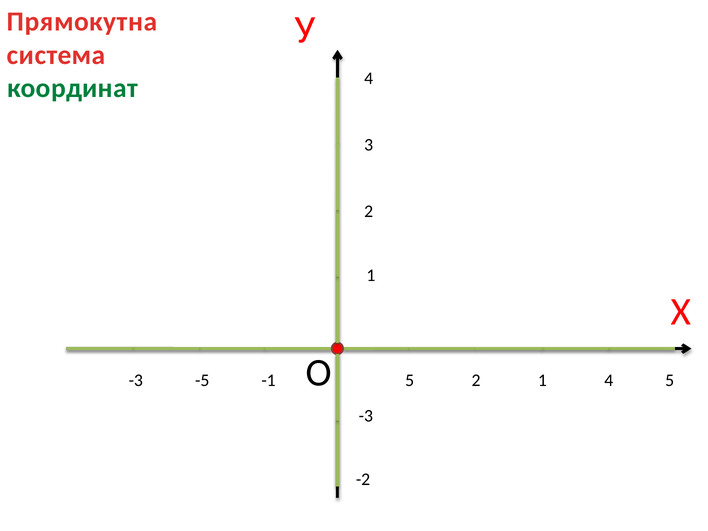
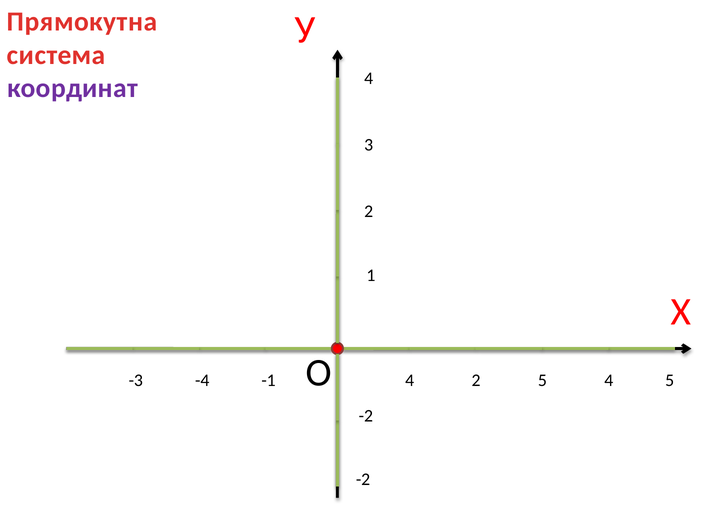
координат colour: green -> purple (72, 88)
О 5: 5 -> 4 (410, 380)
2 1: 1 -> 5 (542, 380)
-5: -5 -> -4 (202, 380)
-3: -3 -> -2 (366, 416)
